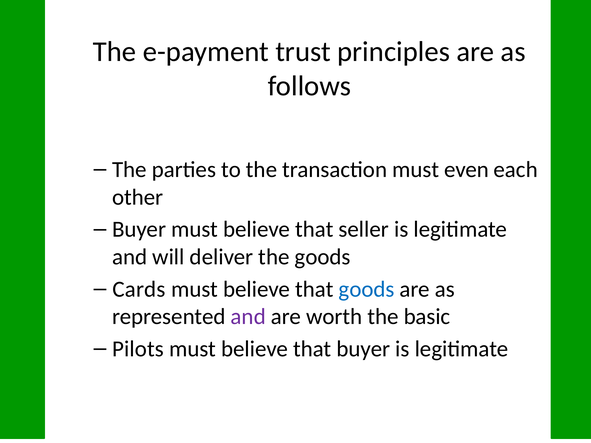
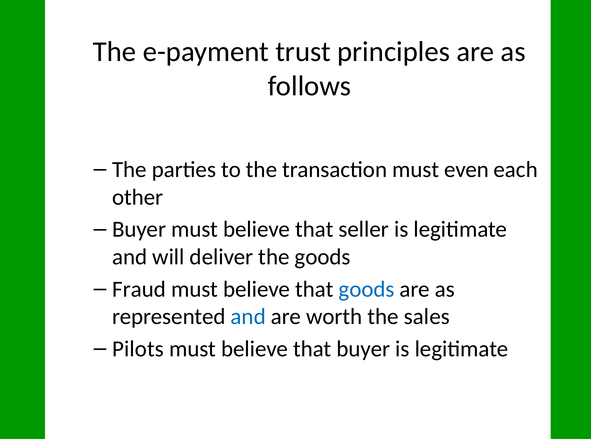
Cards: Cards -> Fraud (139, 289)
and colour: purple -> blue (248, 317)
basic: basic -> sales (427, 317)
